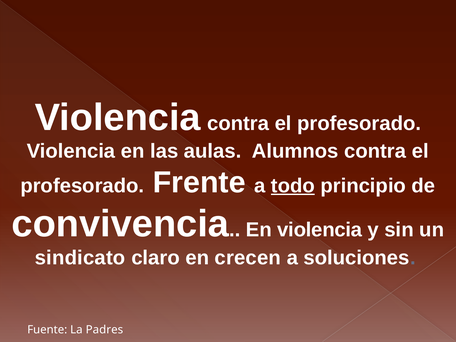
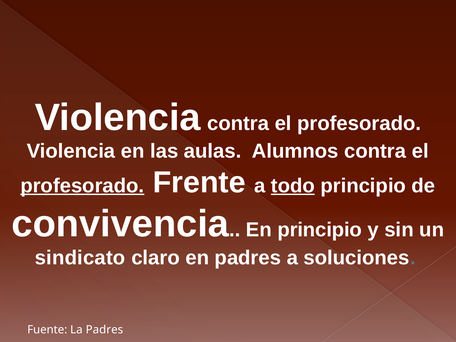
profesorado underline: none -> present (82, 186)
En violencia: violencia -> principio (320, 230)
en crecen: crecen -> padres (248, 258)
